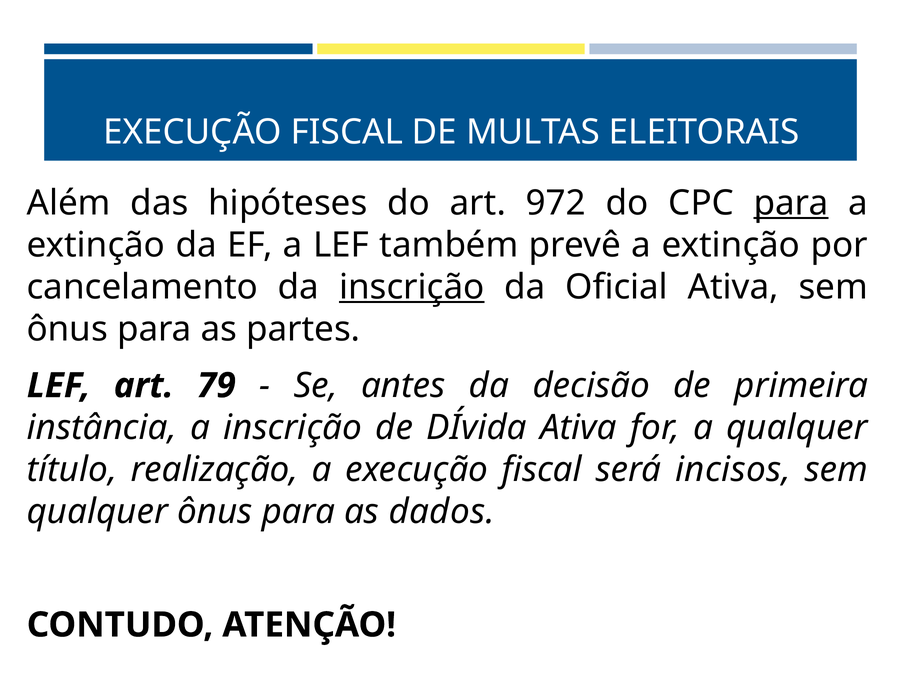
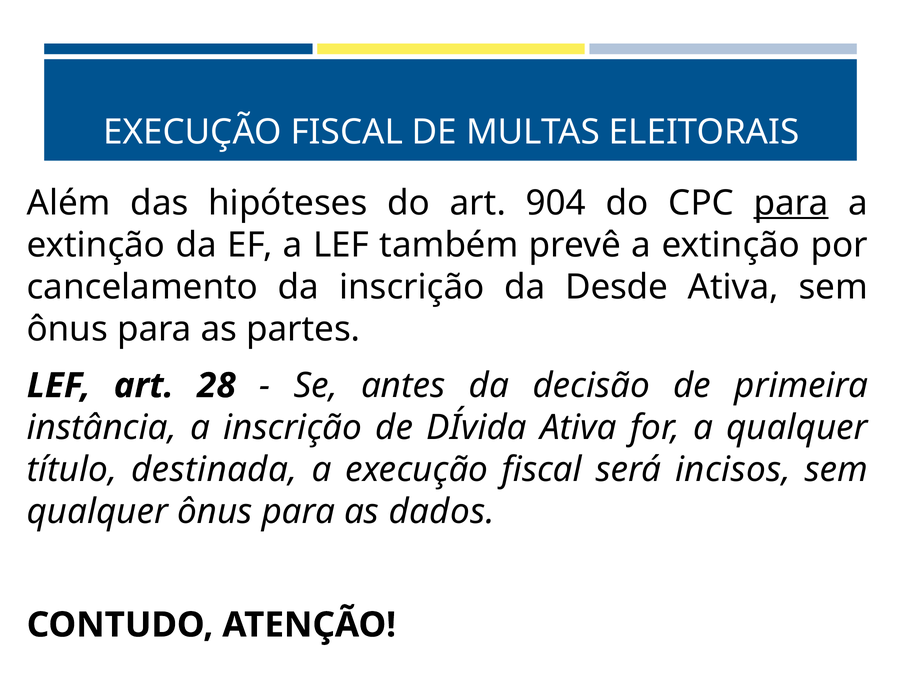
972: 972 -> 904 (556, 203)
inscrição underline: present -> none (412, 287)
Oficial: Oficial -> Desde (617, 287)
79: 79 -> 28 (216, 385)
realização: realização -> destinada (214, 469)
